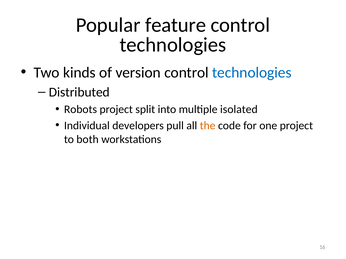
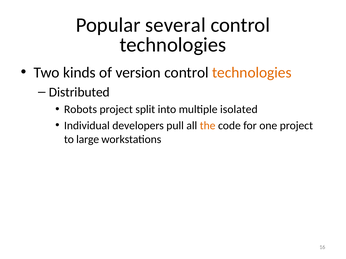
feature: feature -> several (175, 25)
technologies colour: blue -> orange (252, 73)
both: both -> large (88, 140)
